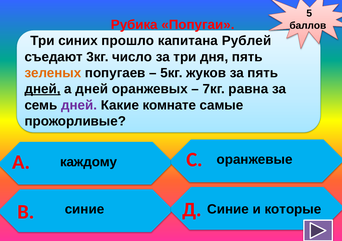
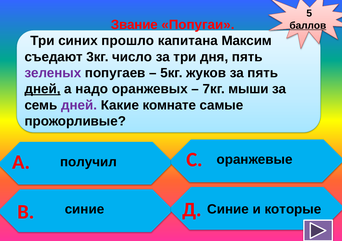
Рубика: Рубика -> Звание (134, 25)
баллов underline: none -> present (308, 25)
Рублей: Рублей -> Максим (247, 41)
зеленых colour: orange -> purple (53, 73)
а дней: дней -> надо (92, 89)
равна: равна -> мыши (249, 89)
каждому: каждому -> получил (88, 162)
